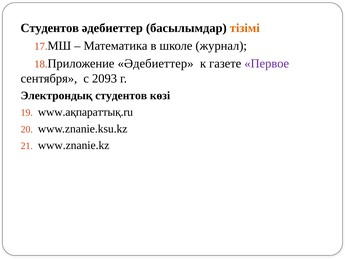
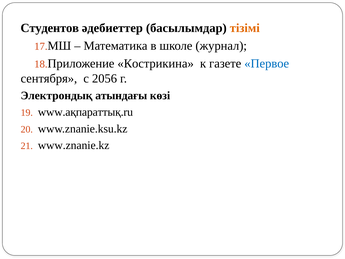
Приложение Әдебиеттер: Әдебиеттер -> Кострикина (156, 63)
Первое colour: purple -> blue (267, 63)
2093: 2093 -> 2056 (105, 78)
Электрондық студентов: студентов -> атындағы (121, 96)
